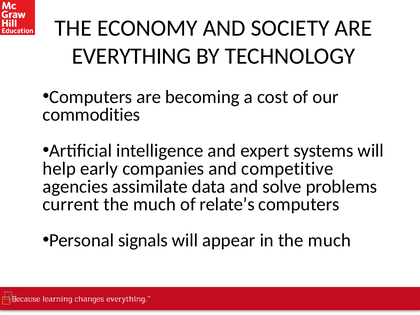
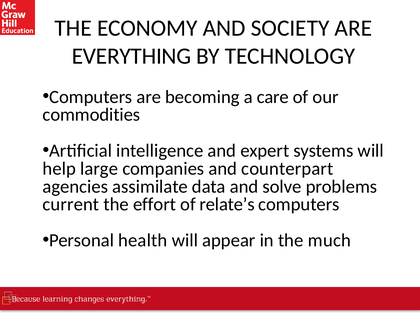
cost: cost -> care (273, 97)
early: early -> large (99, 169)
competitive: competitive -> counterpart (287, 169)
much: much -> effort (155, 204)
signals: signals -> health (143, 240)
